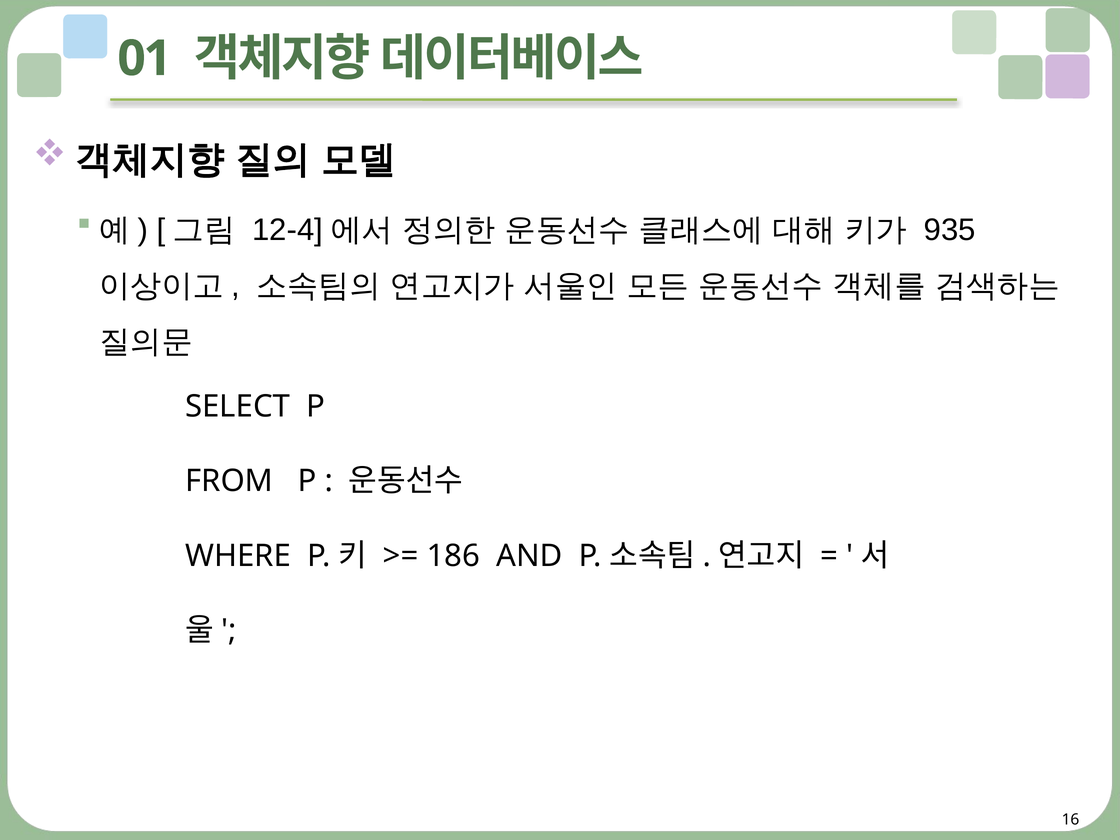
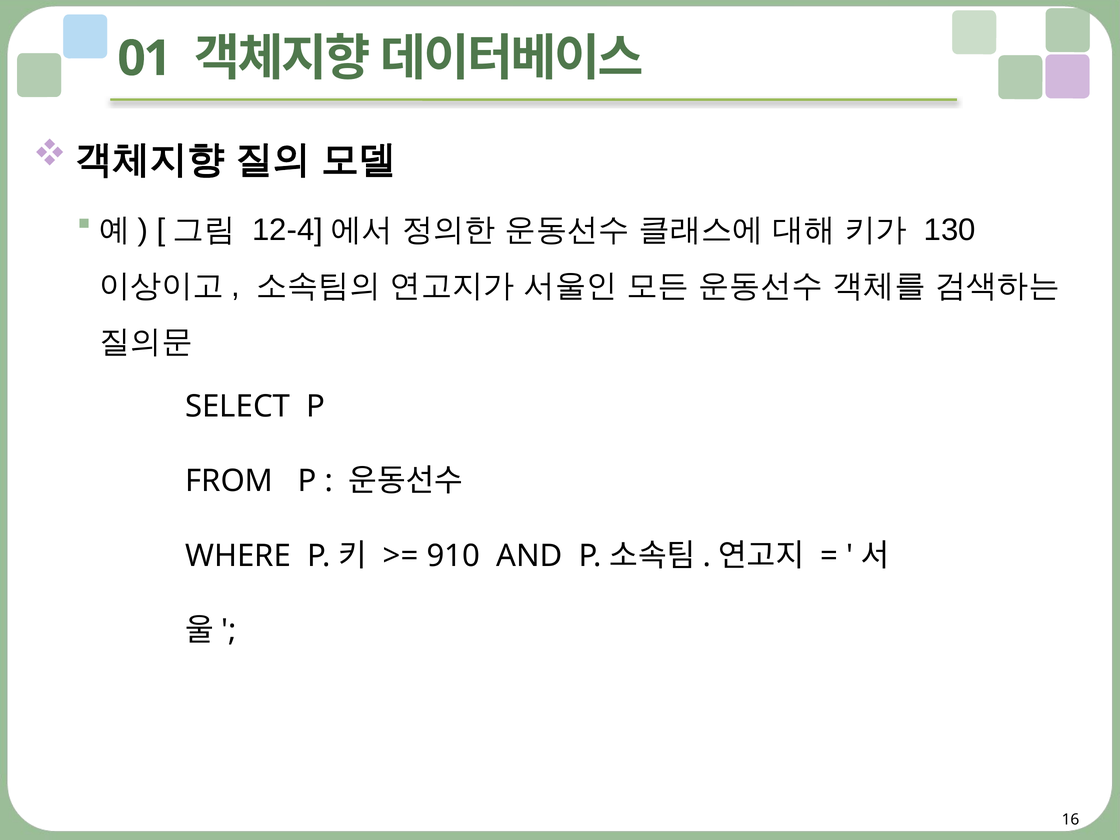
935: 935 -> 130 (950, 230)
186: 186 -> 910 (453, 556)
